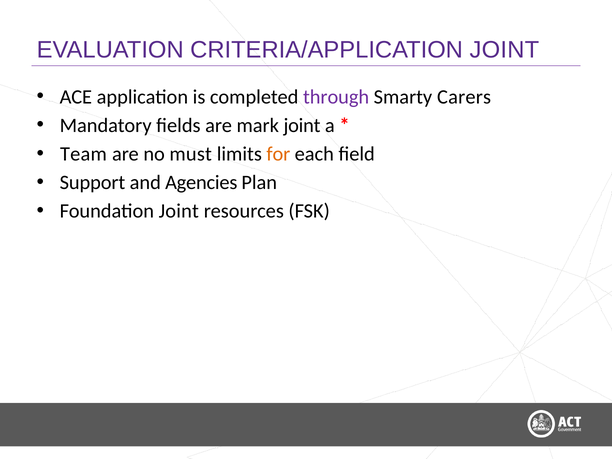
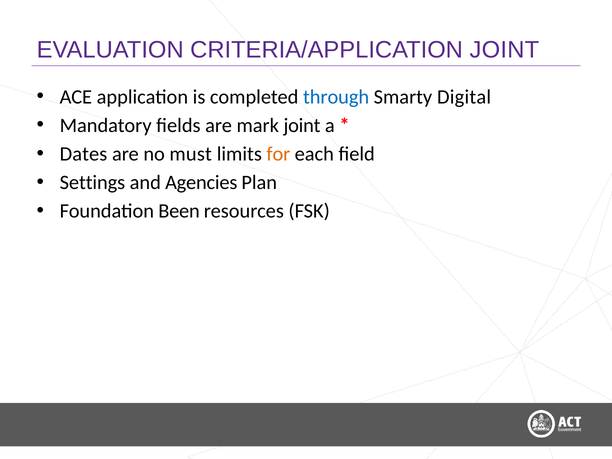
through colour: purple -> blue (336, 97)
Carers: Carers -> Digital (464, 97)
Team: Team -> Dates (84, 154)
Support: Support -> Settings (92, 182)
Foundation Joint: Joint -> Been (179, 211)
